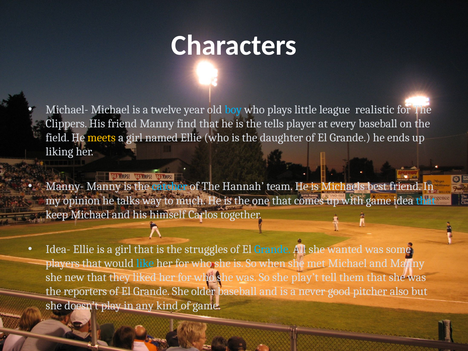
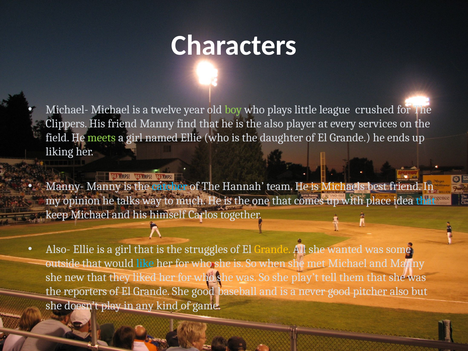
boy colour: light blue -> light green (233, 109)
realistic: realistic -> crushed (375, 109)
the tells: tells -> also (274, 124)
every baseball: baseball -> services (378, 124)
meets colour: yellow -> light green (101, 138)
with game: game -> place (378, 200)
Idea-: Idea- -> Also- (58, 249)
Grande colour: light blue -> yellow (272, 249)
players: players -> outside (63, 263)
She older: older -> good (203, 291)
